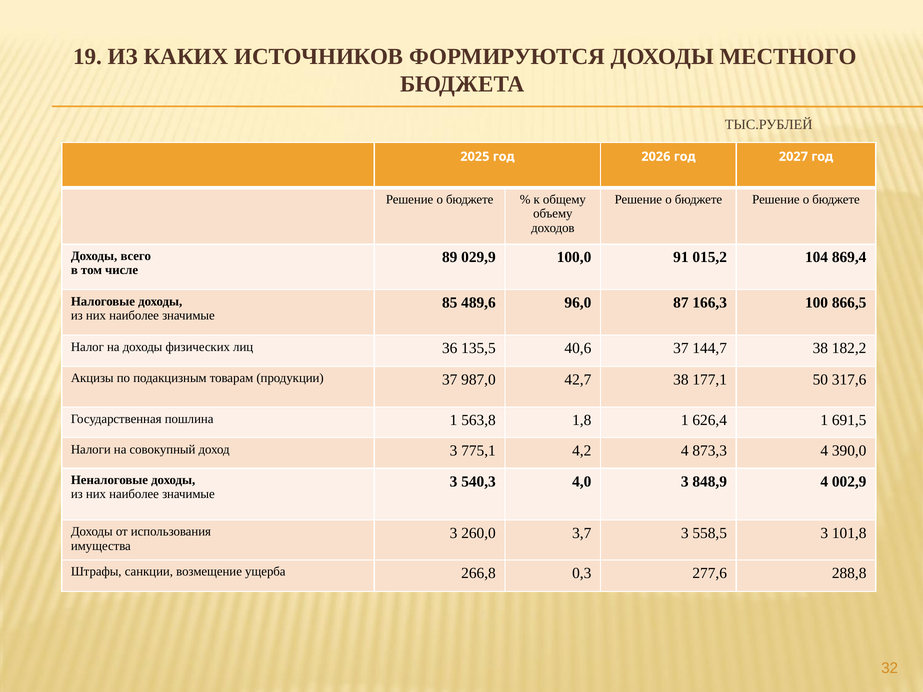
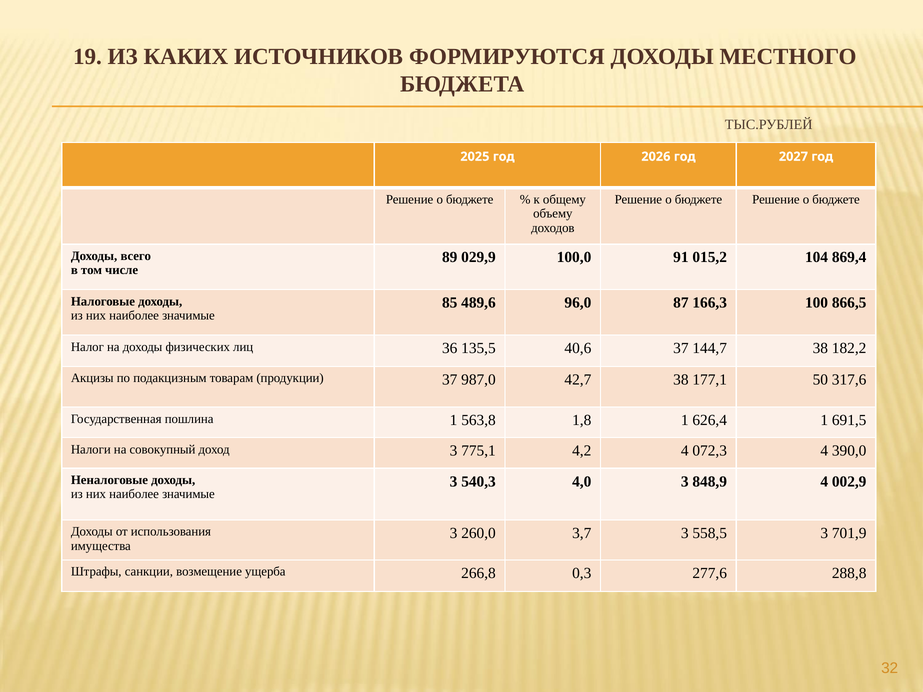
873,3: 873,3 -> 072,3 (710, 451)
101,8: 101,8 -> 701,9 (849, 533)
